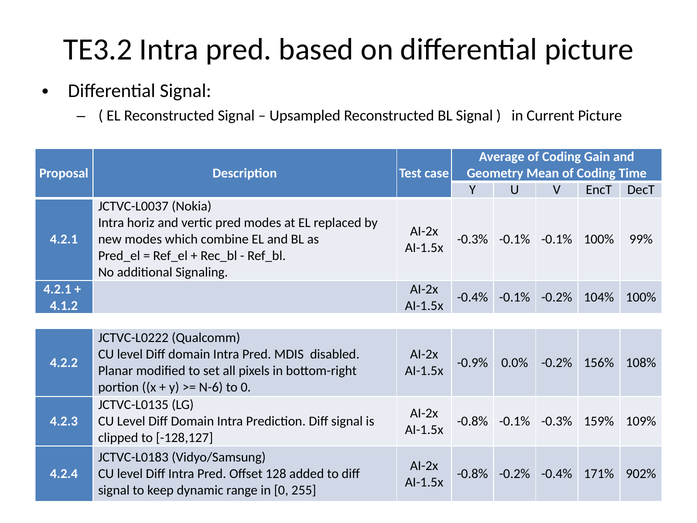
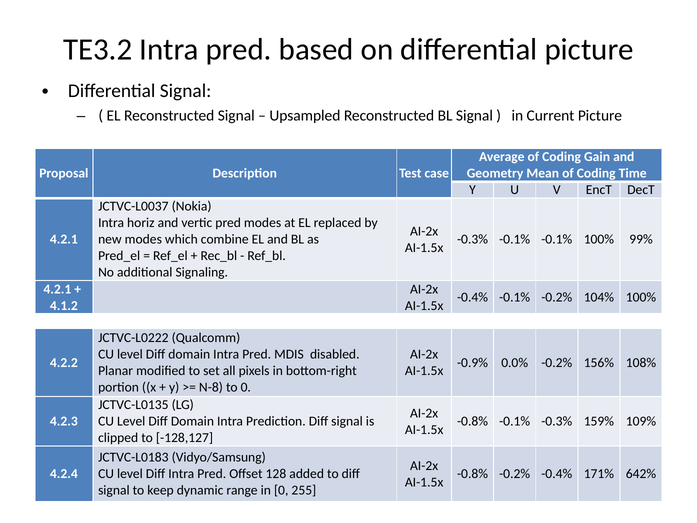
N-6: N-6 -> N-8 (211, 387)
902%: 902% -> 642% (641, 474)
